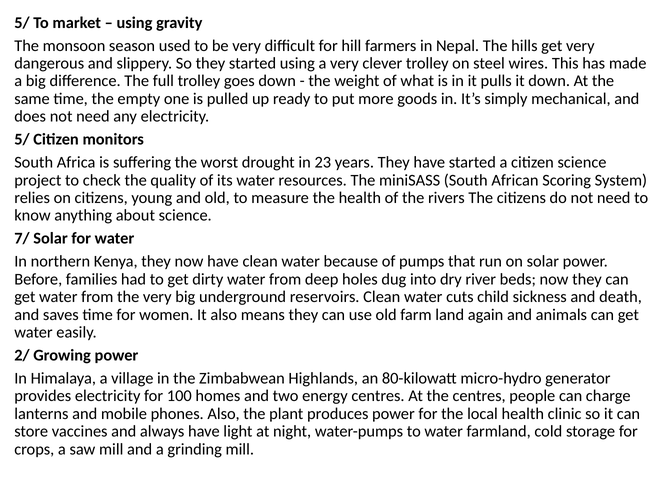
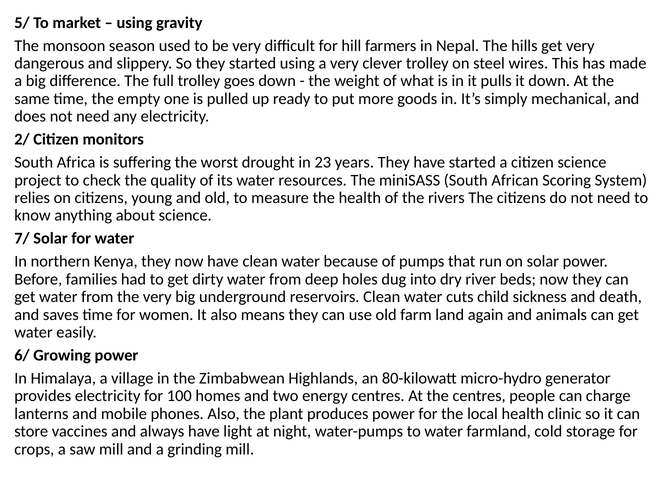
5/: 5/ -> 2/ (22, 139)
2/: 2/ -> 6/ (22, 355)
